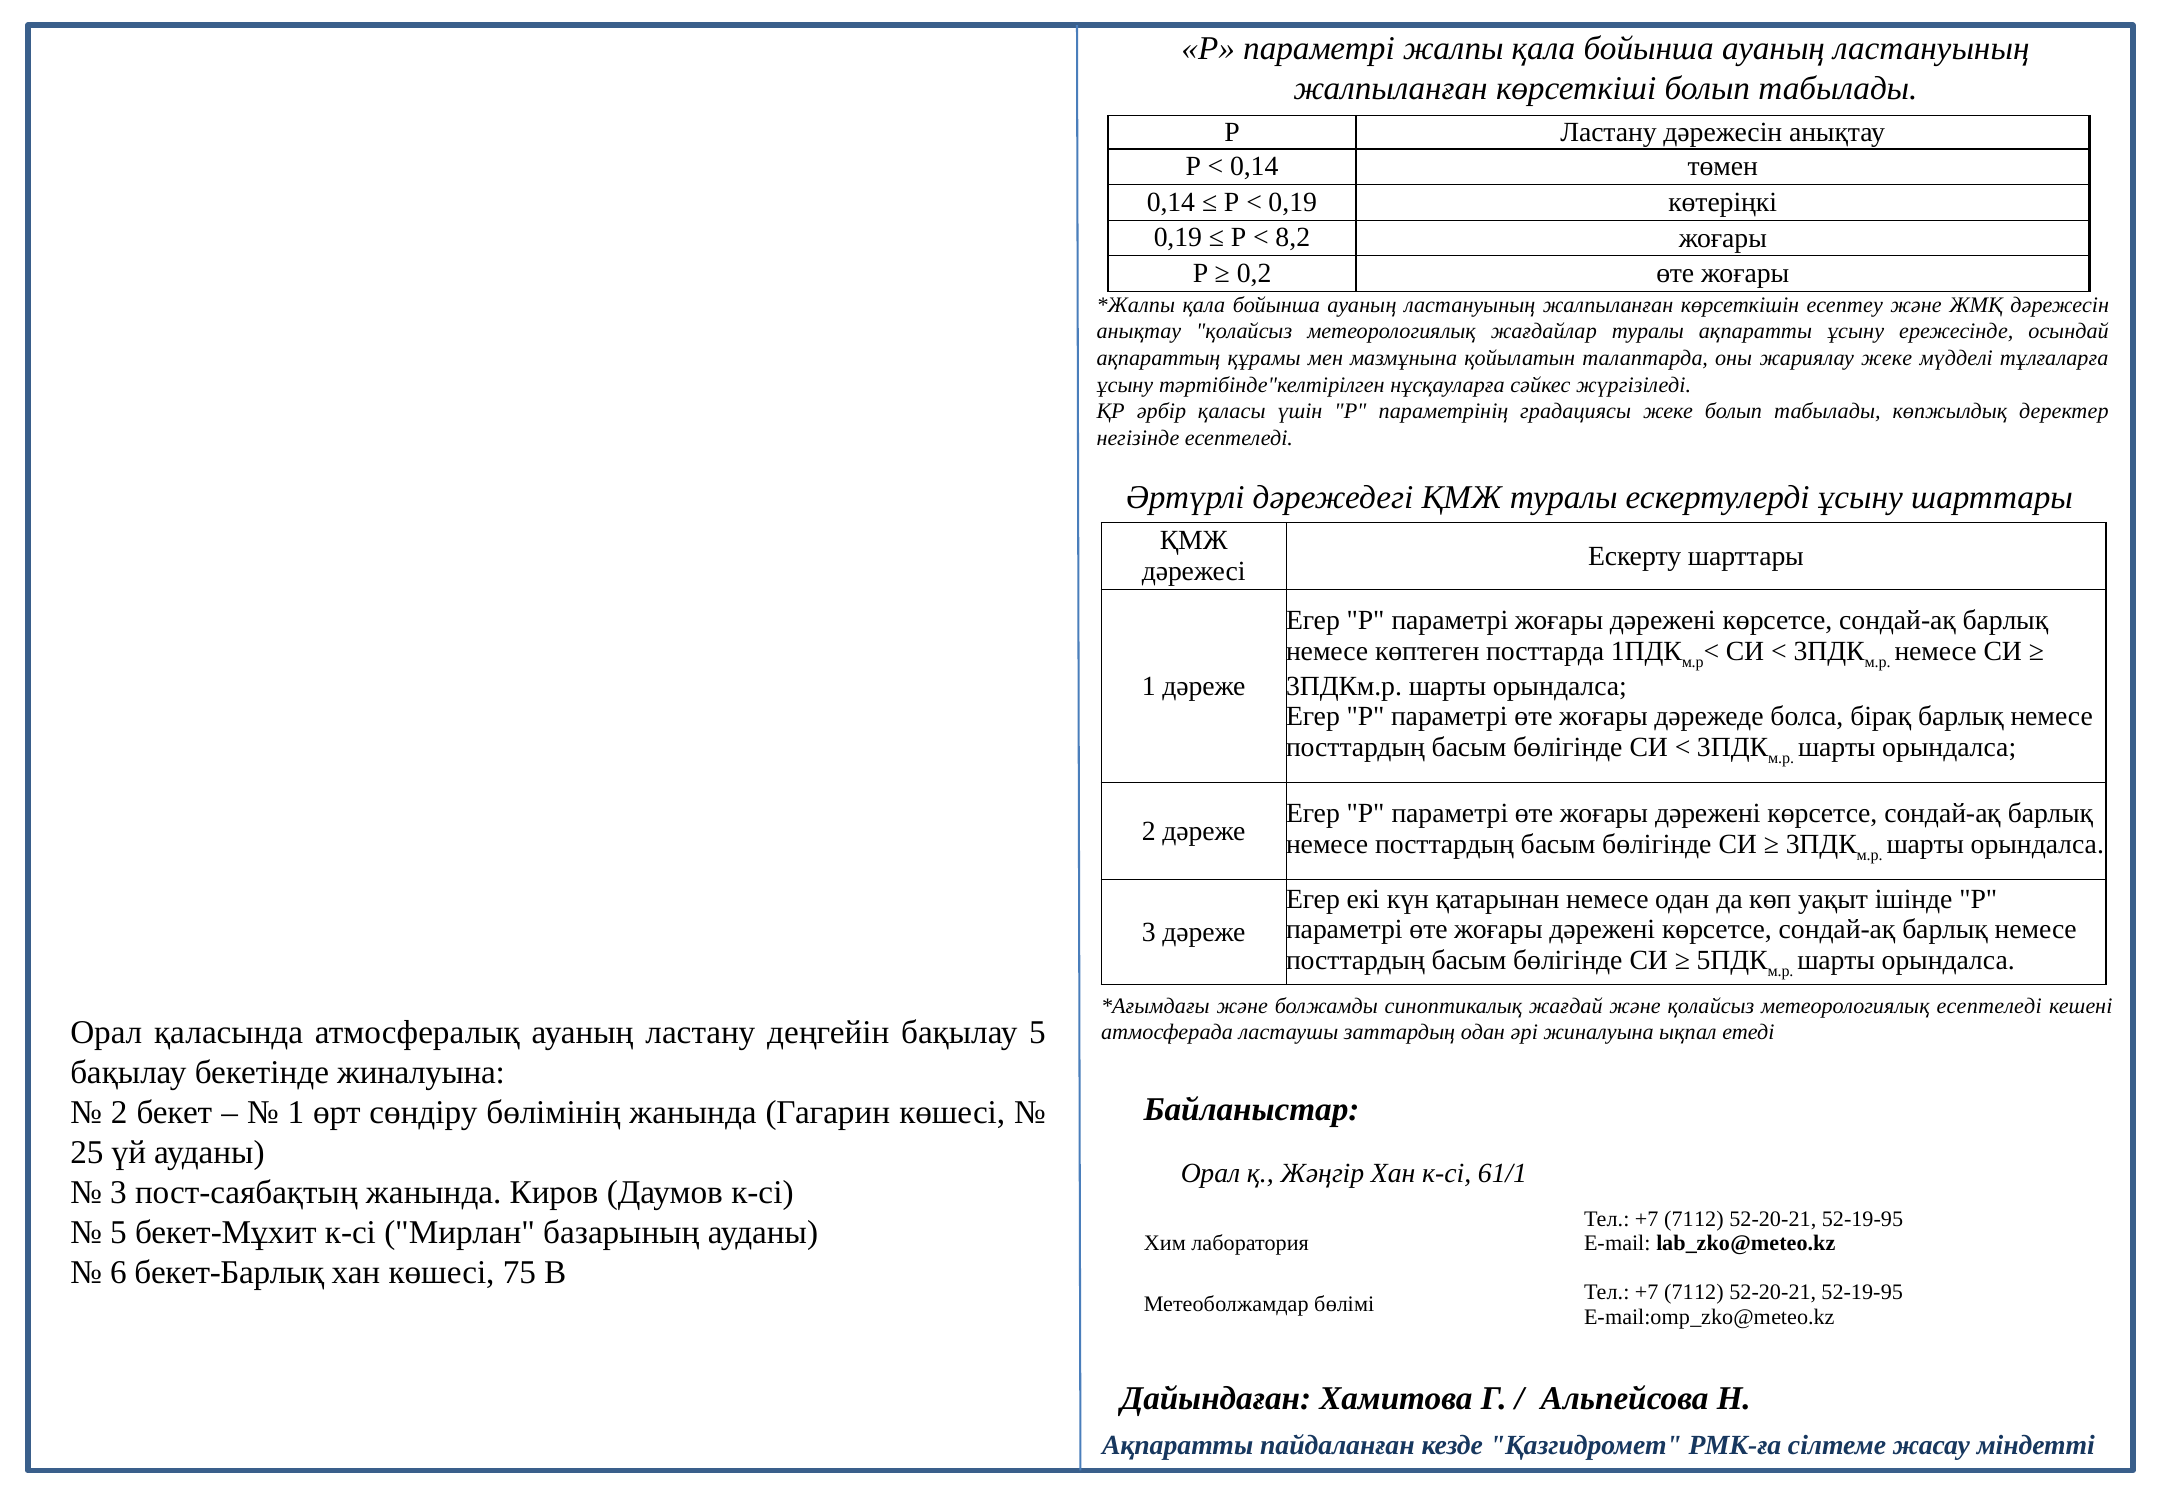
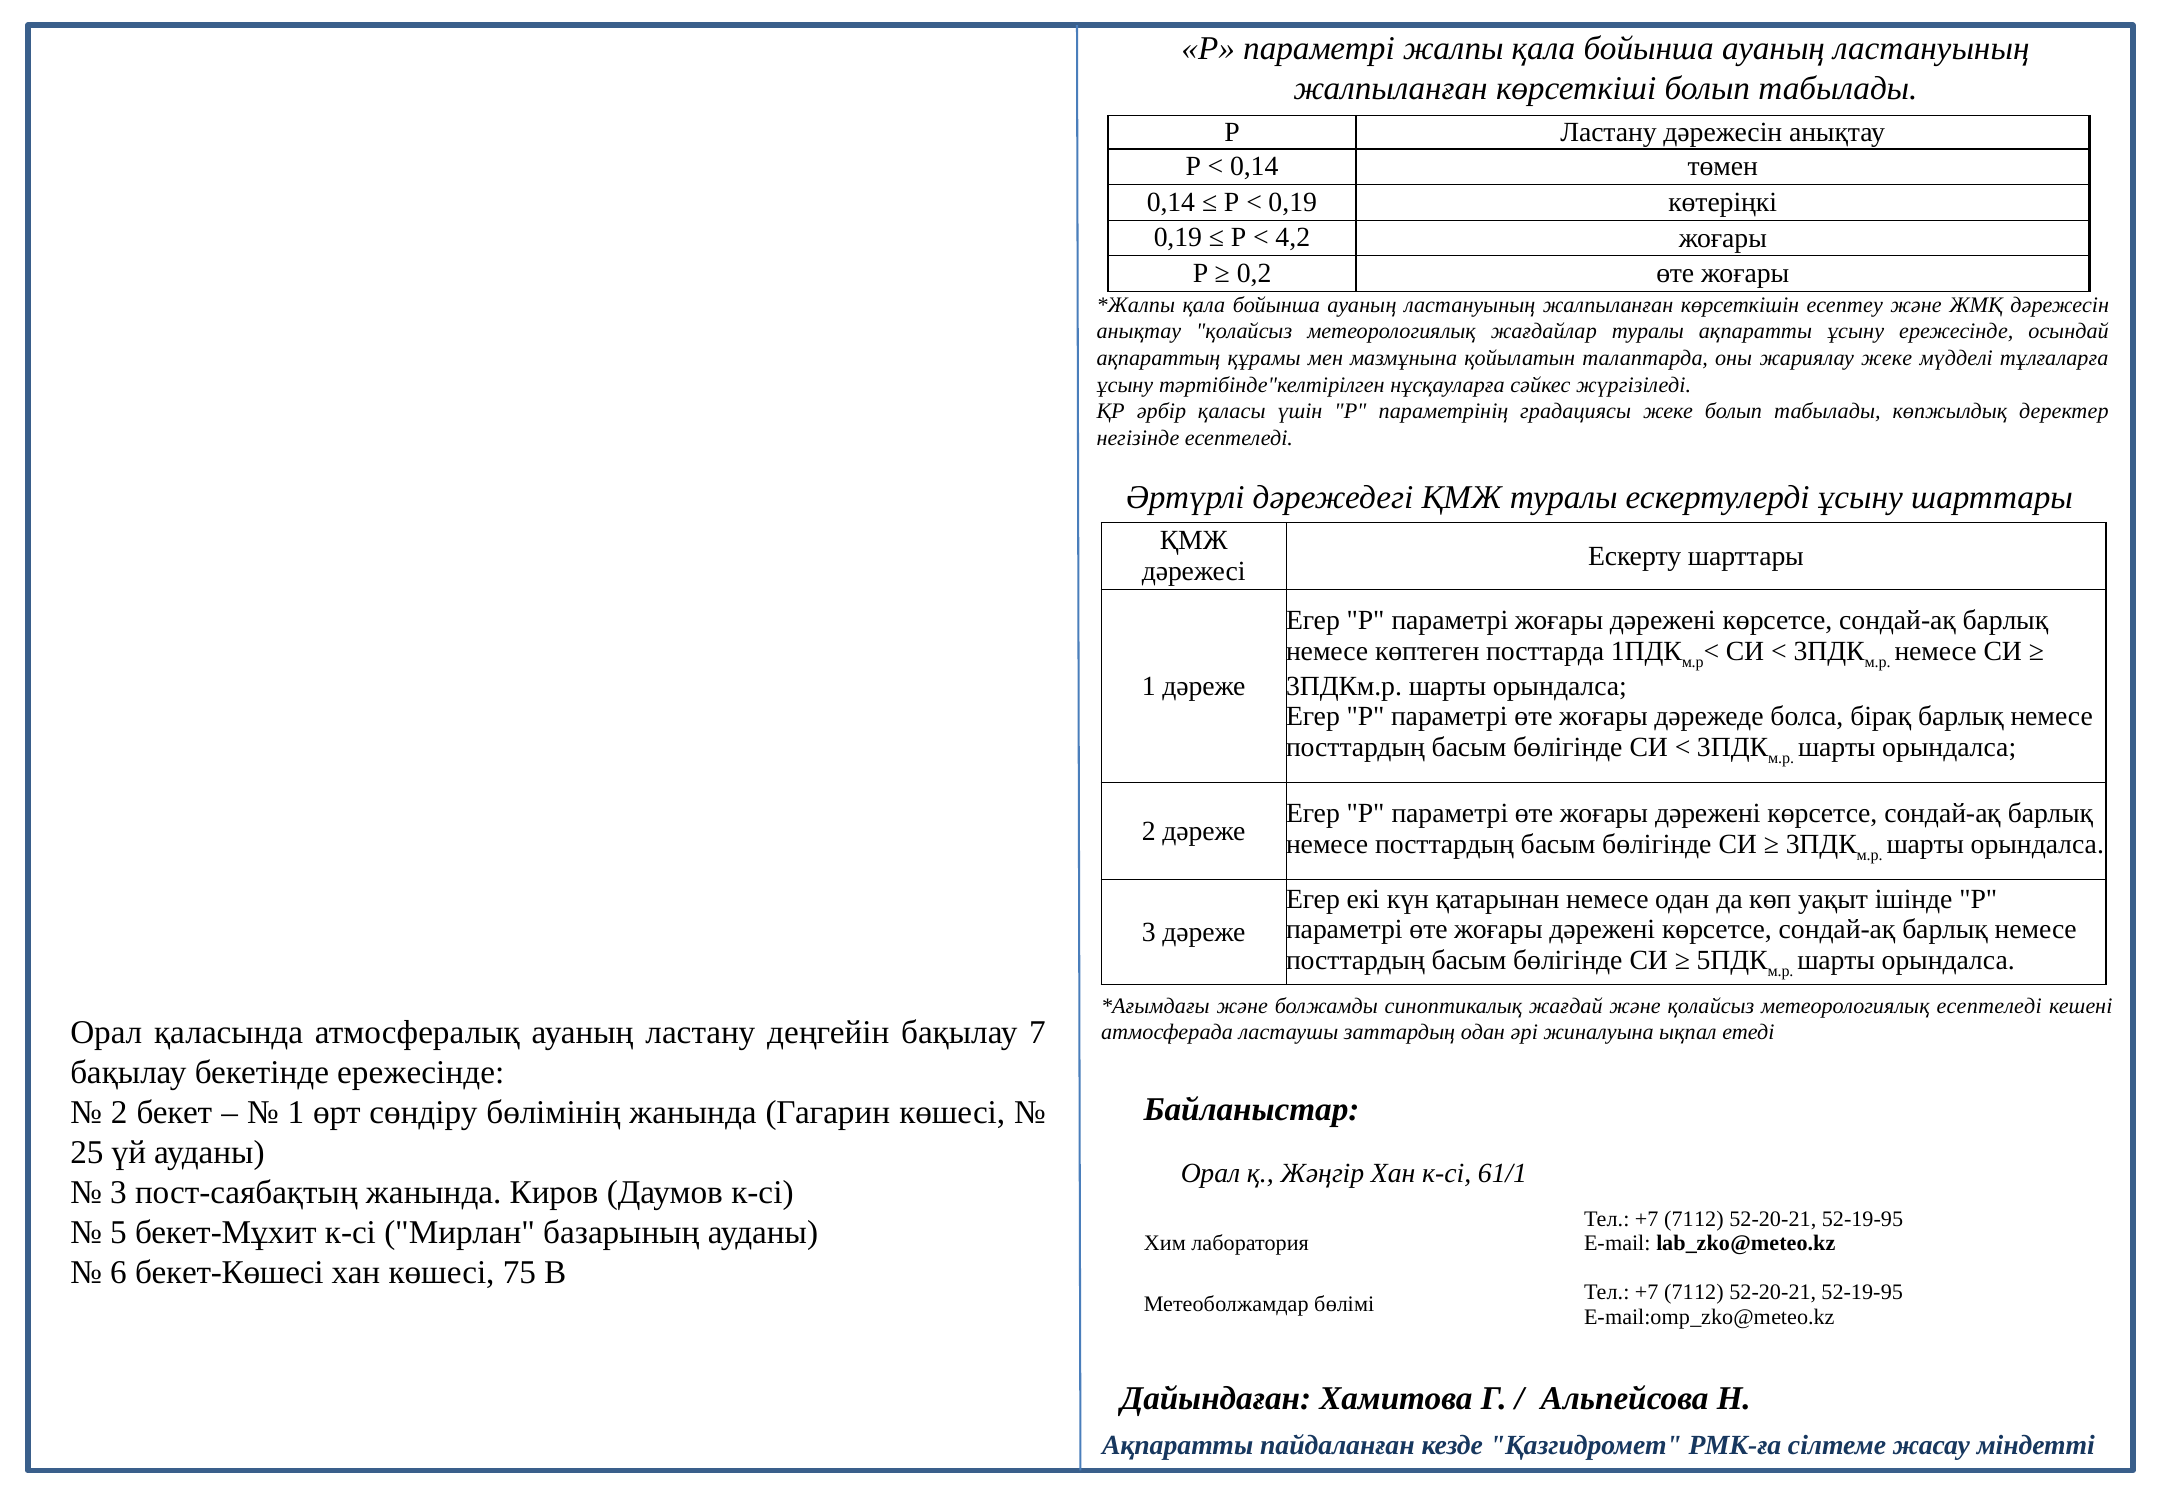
8,2: 8,2 -> 4,2 (1293, 238)
бақылау 5: 5 -> 7 (1038, 1033)
бекетінде жиналуына: жиналуына -> ережесінде (421, 1073)
бекет-Барлық: бекет-Барлық -> бекет-Көшесі (229, 1272)
